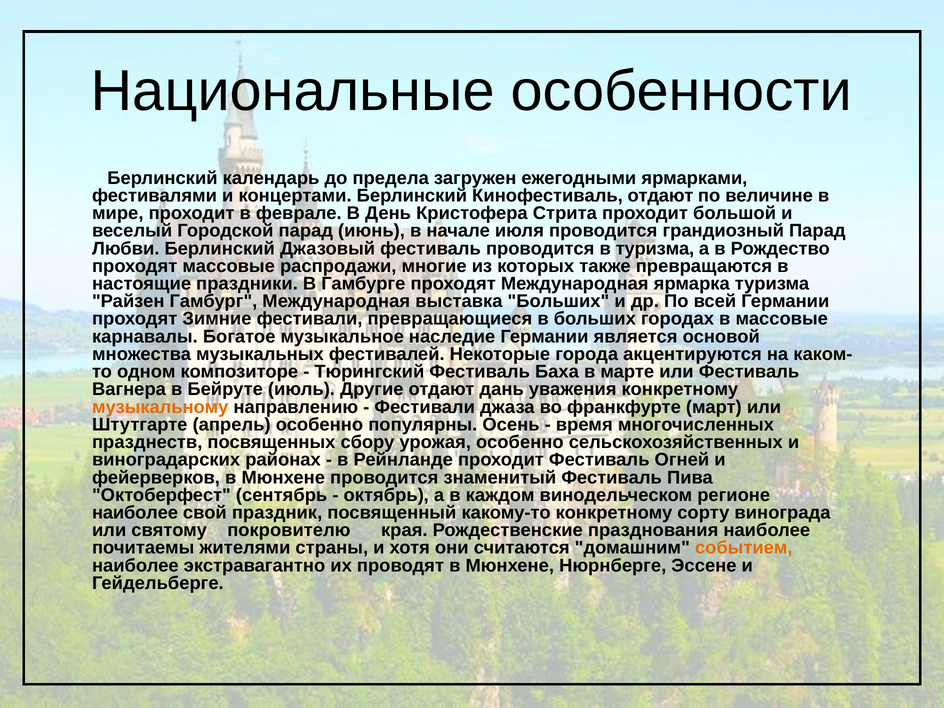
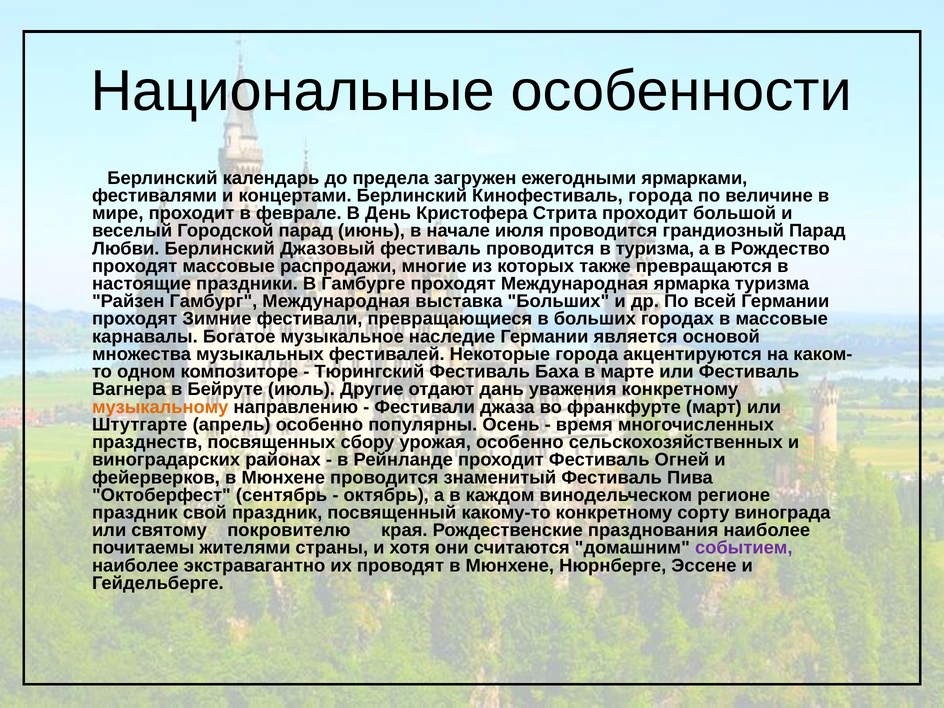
Кинофестиваль отдают: отдают -> города (660, 196)
наиболее: наиболее -> праздник (135, 513)
событием colour: orange -> purple (744, 548)
